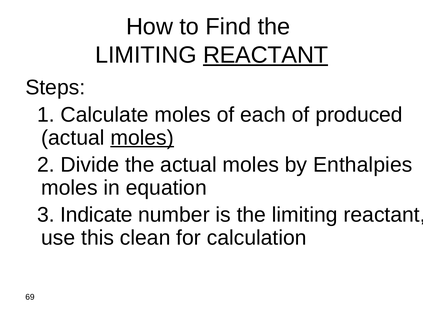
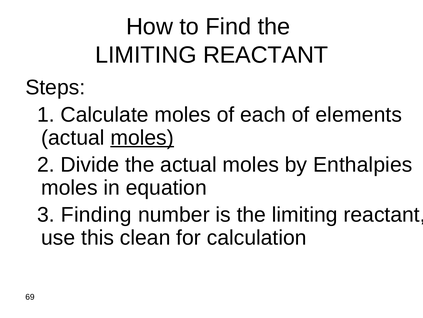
REACTANT underline: present -> none (266, 55)
produced: produced -> elements (359, 115)
Indicate: Indicate -> Finding (96, 214)
